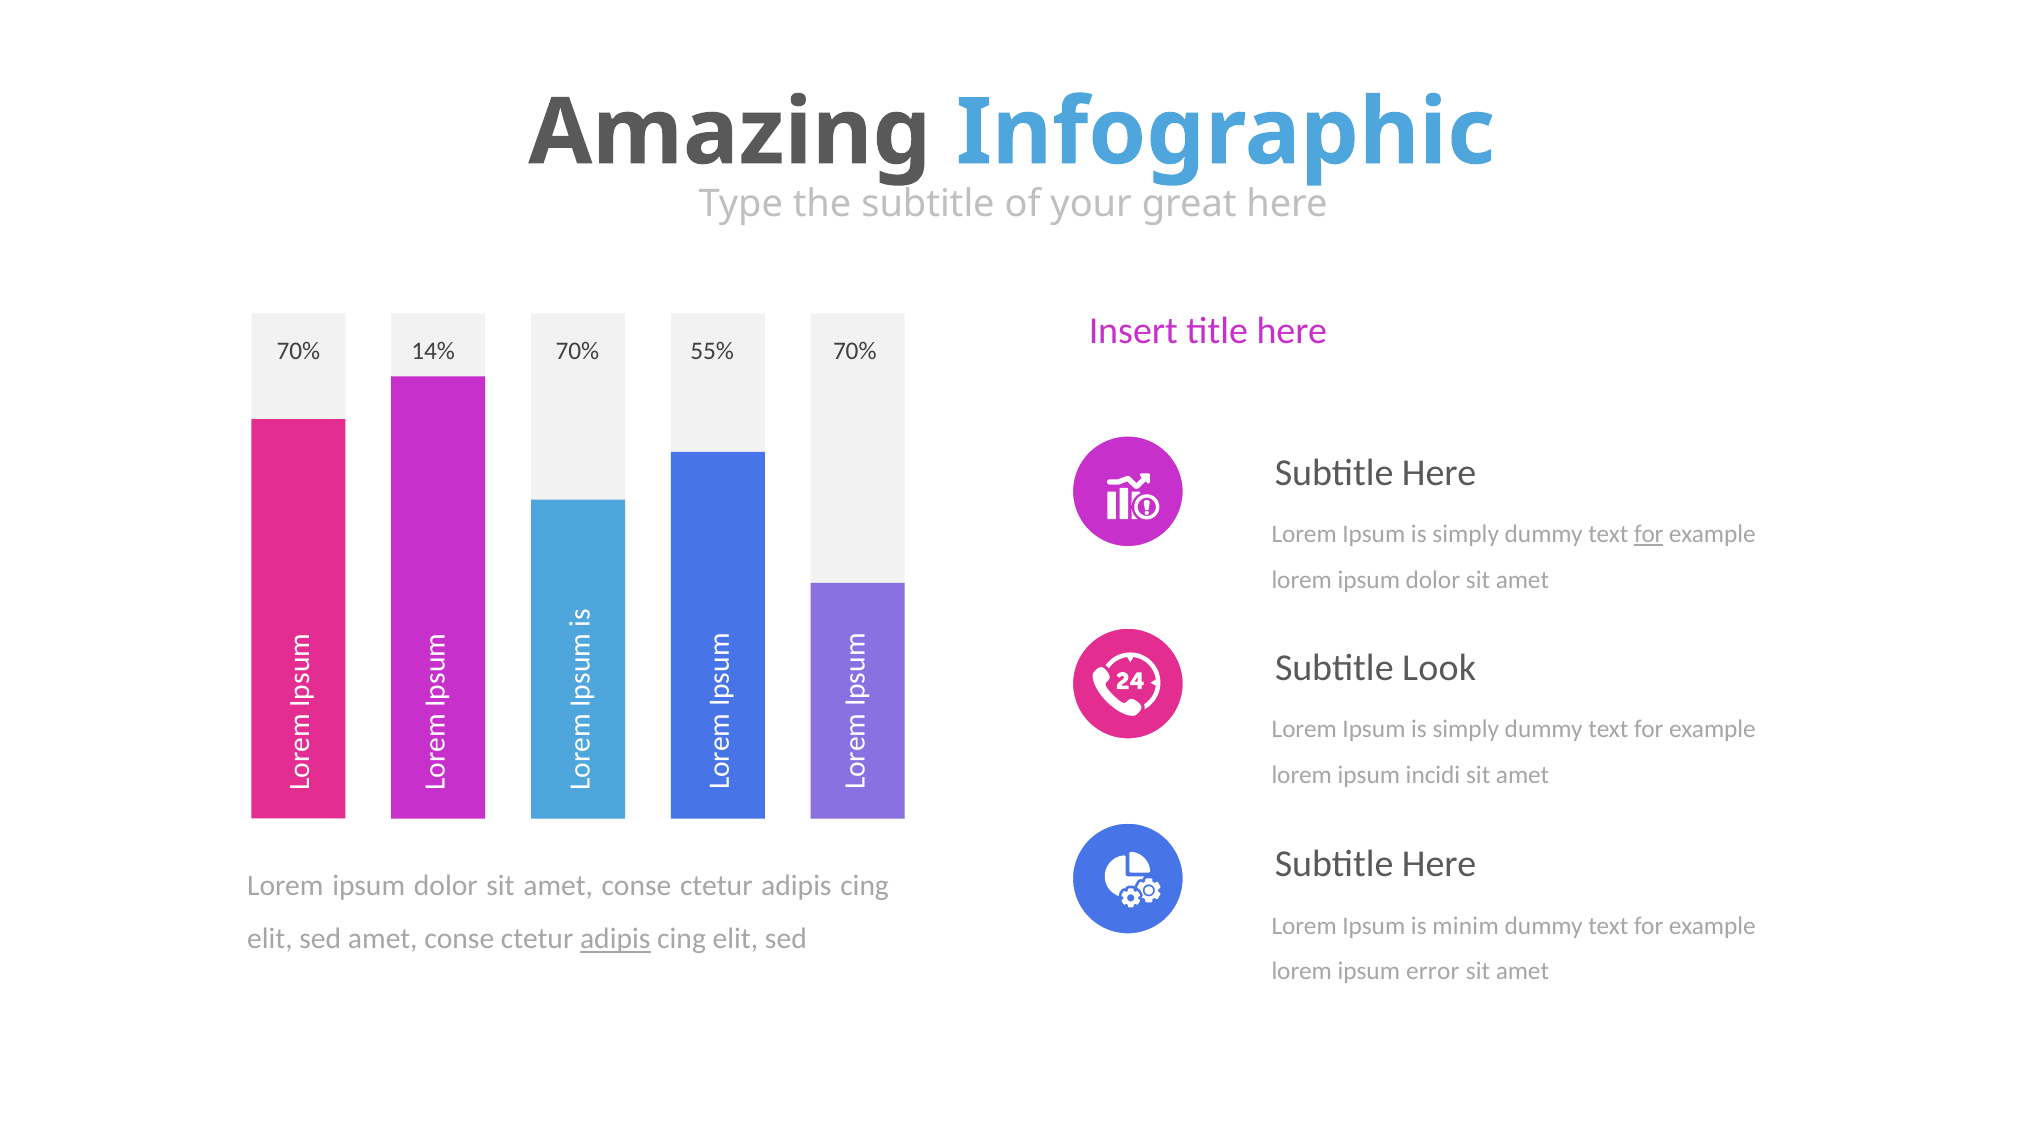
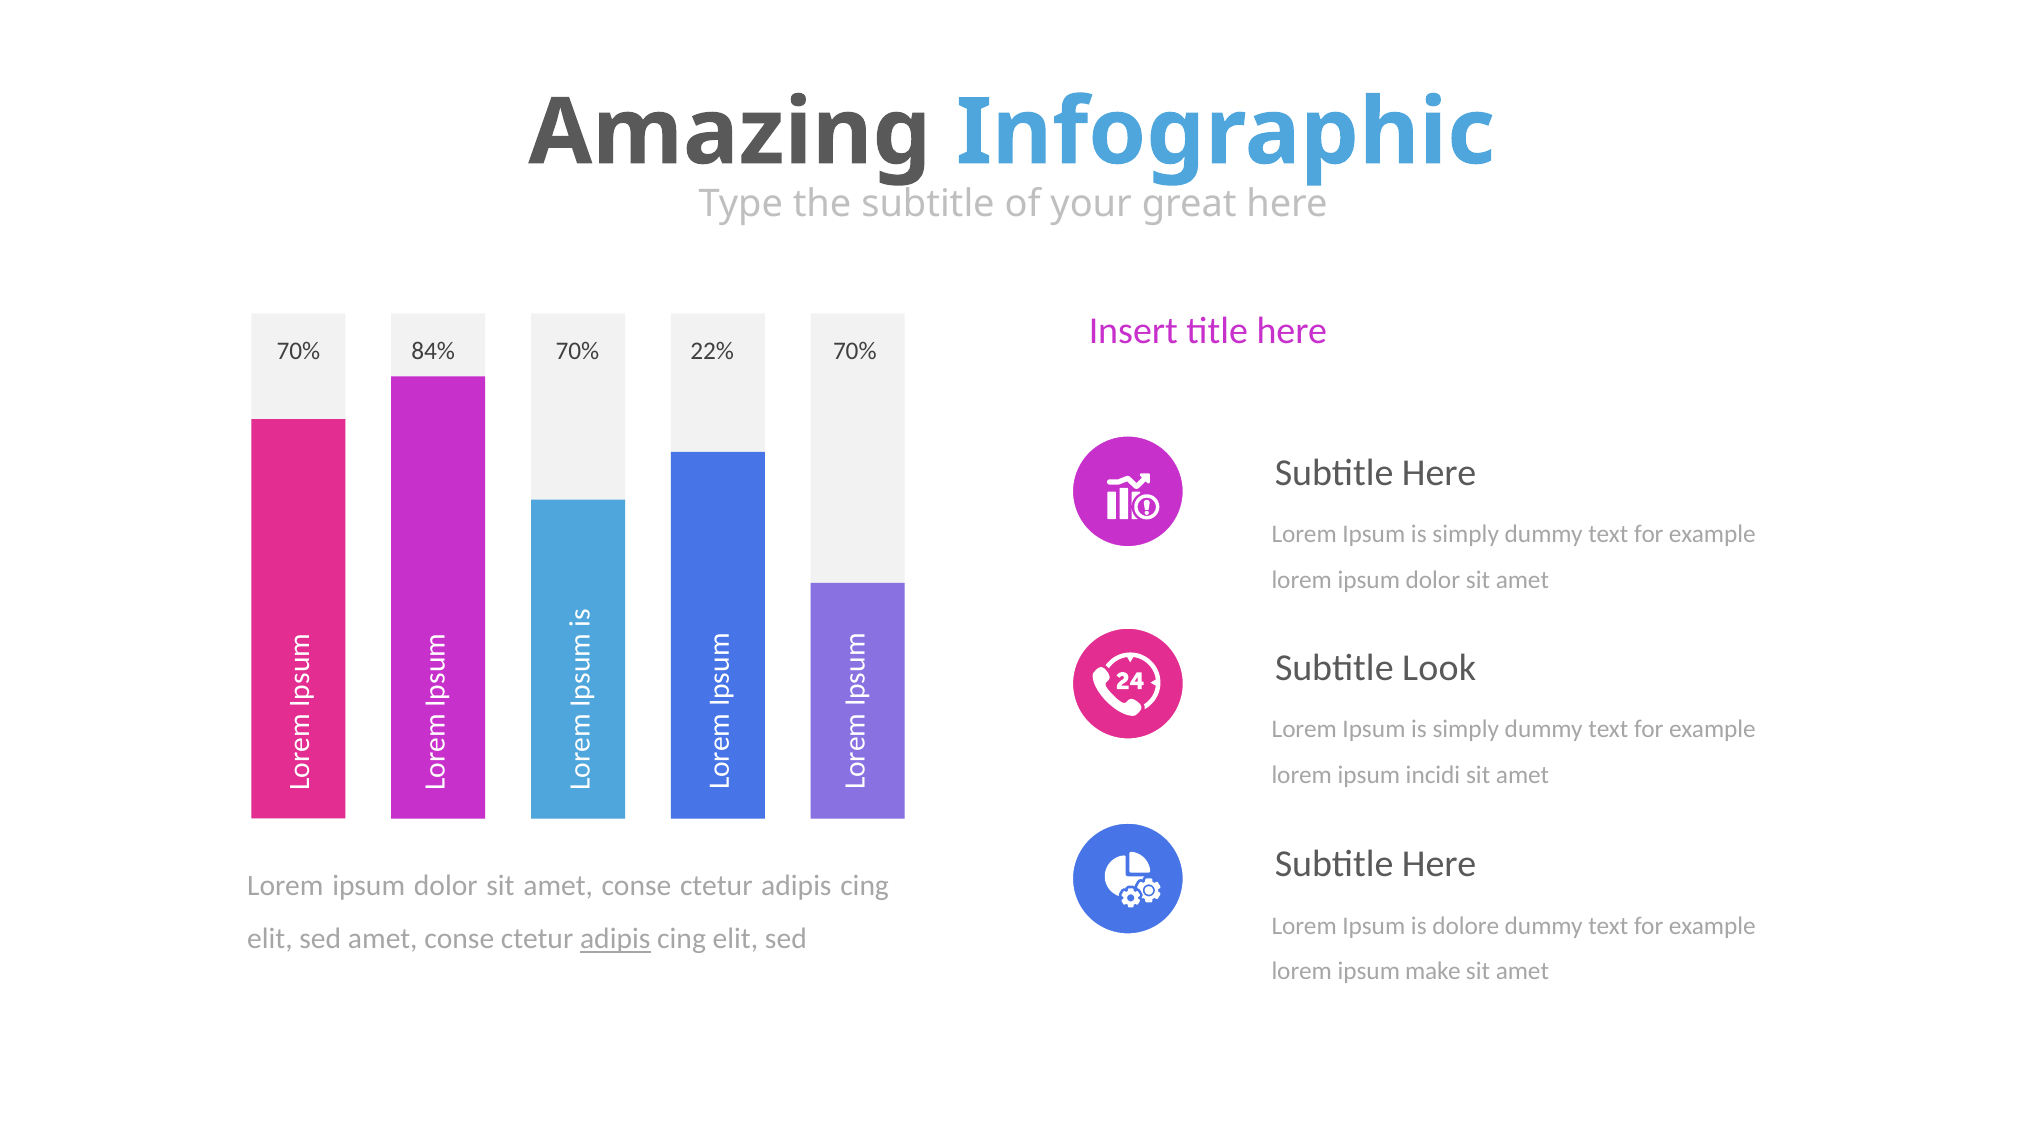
14%: 14% -> 84% (433, 351)
55%: 55% -> 22% (712, 351)
for underline: present -> none (1649, 534)
minim: minim -> dolore (1466, 926)
error: error -> make (1433, 971)
